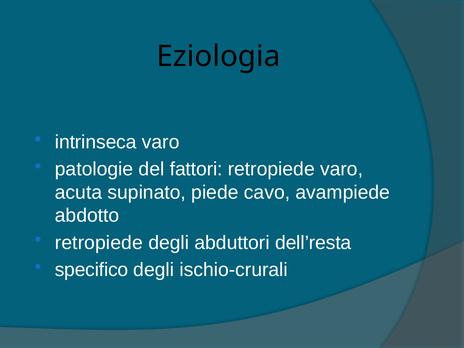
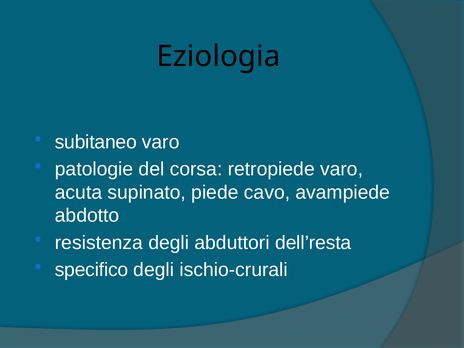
intrinseca: intrinseca -> subitaneo (96, 142)
fattori: fattori -> corsa (196, 169)
retropiede: retropiede -> resistenza (99, 243)
